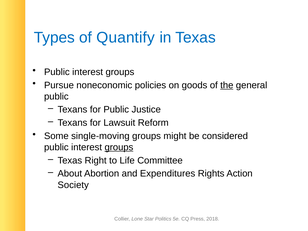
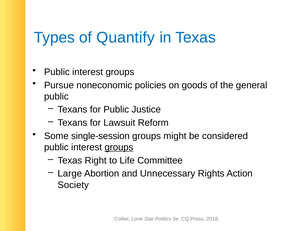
the underline: present -> none (227, 85)
single-moving: single-moving -> single-session (100, 136)
About: About -> Large (70, 174)
Expenditures: Expenditures -> Unnecessary (168, 174)
